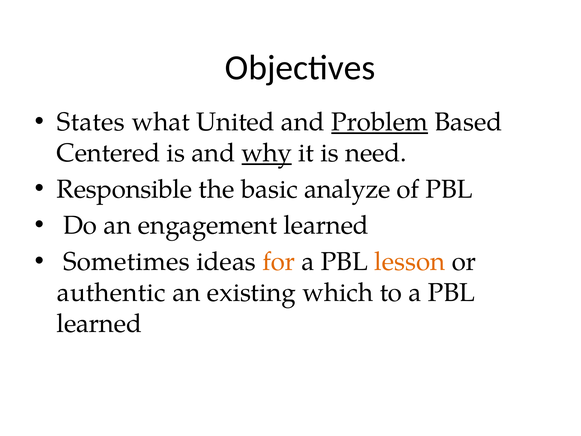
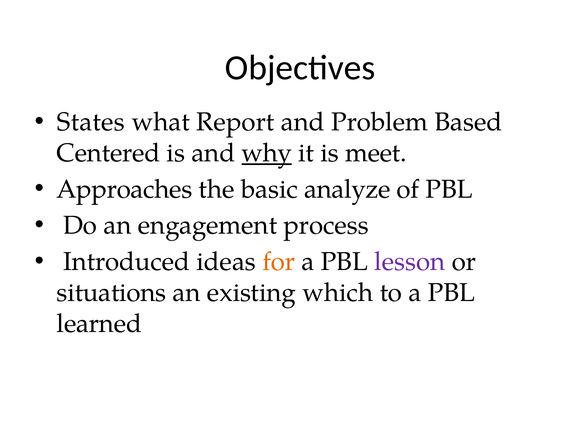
United: United -> Report (235, 122)
Problem underline: present -> none (380, 122)
need: need -> meet (376, 153)
Responsible: Responsible -> Approaches (124, 189)
engagement learned: learned -> process (326, 225)
Sometimes: Sometimes -> Introduced (127, 261)
lesson colour: orange -> purple (410, 261)
authentic: authentic -> situations (111, 292)
